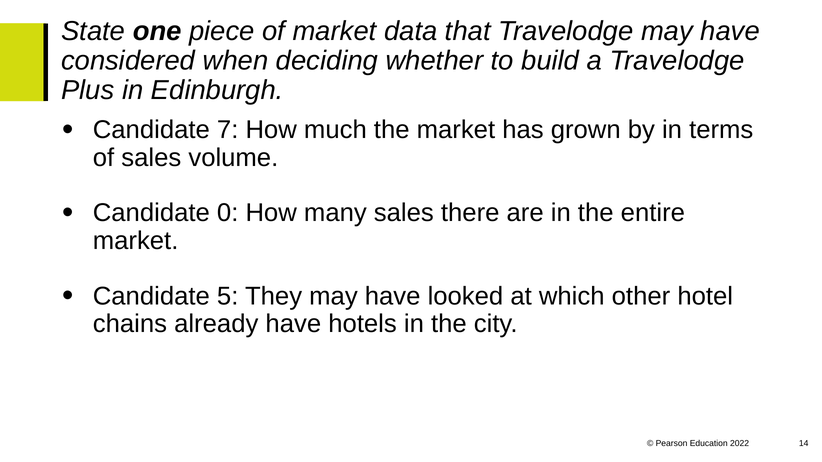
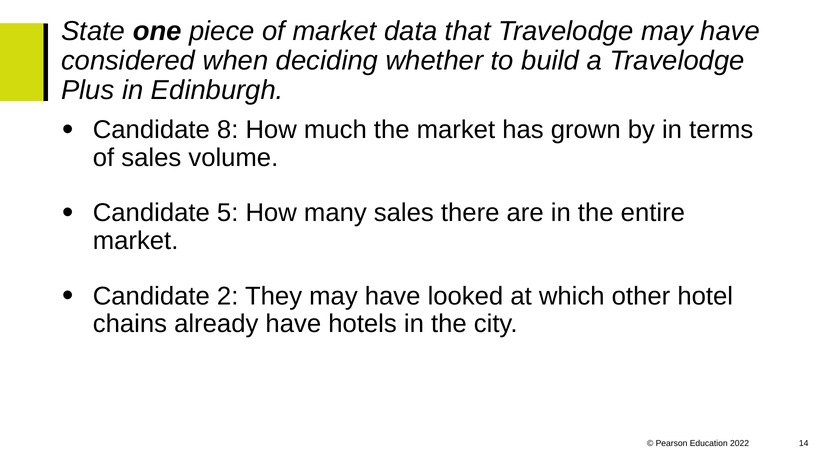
7: 7 -> 8 (228, 130)
0: 0 -> 5 (228, 213)
5: 5 -> 2 (228, 296)
